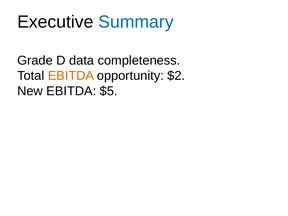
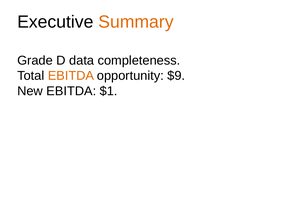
Summary colour: blue -> orange (136, 22)
$2: $2 -> $9 (176, 76)
$5: $5 -> $1 (109, 91)
